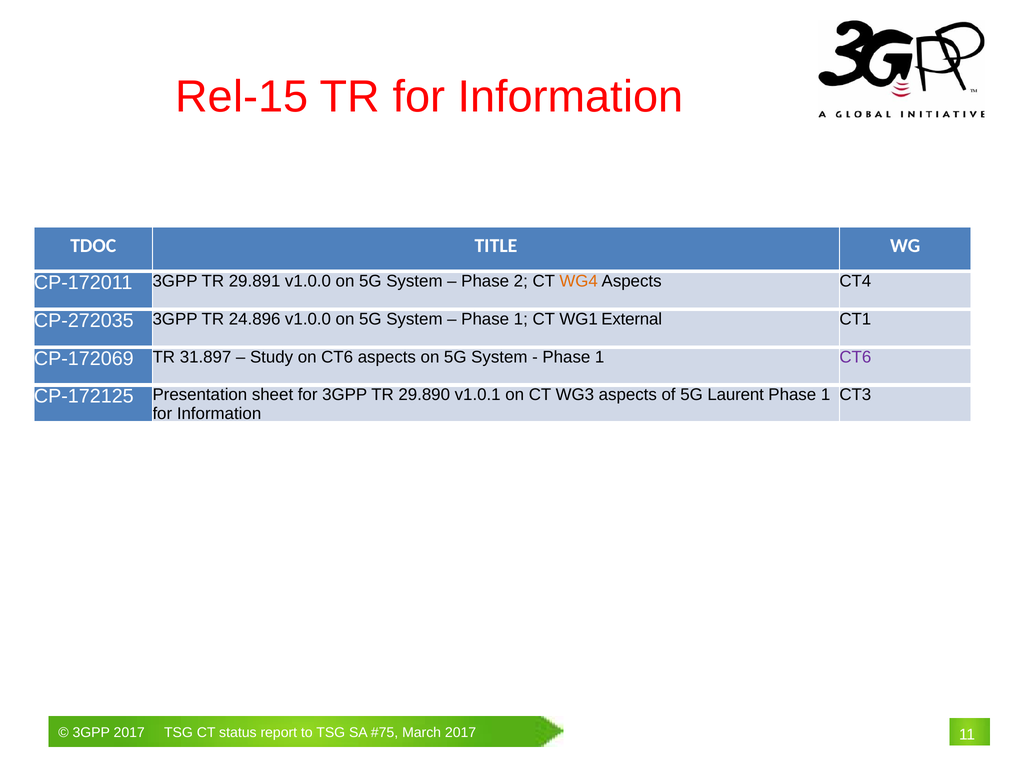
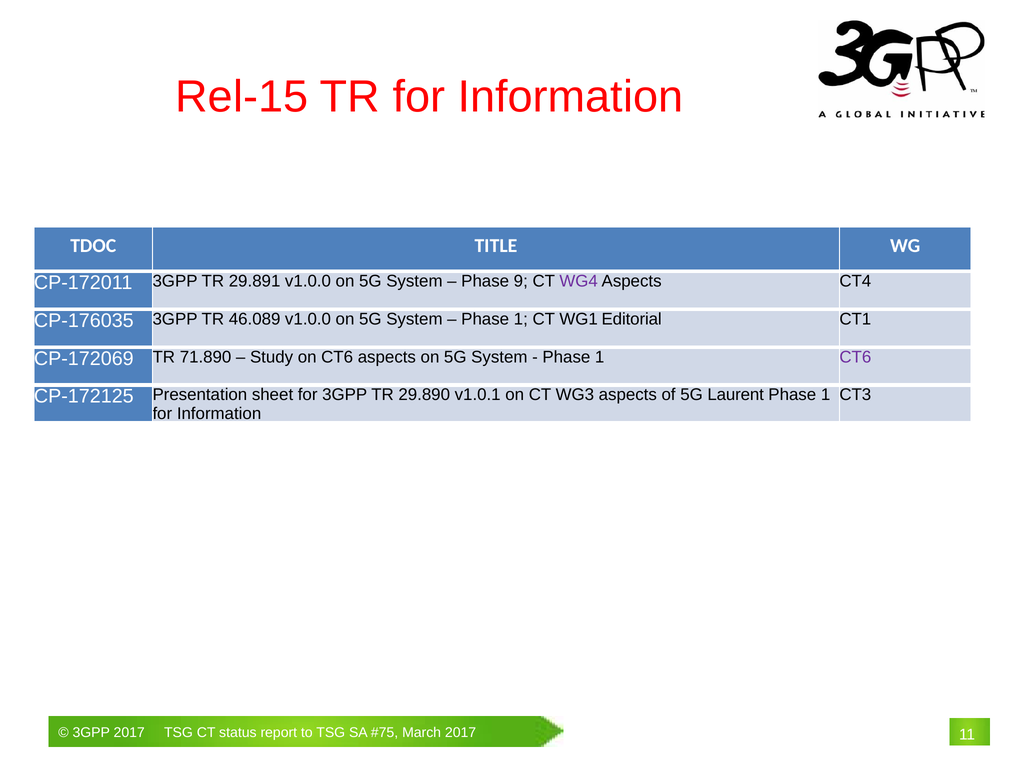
2: 2 -> 9 (521, 281)
WG4 colour: orange -> purple (579, 281)
CP-272035: CP-272035 -> CP-176035 (84, 320)
24.896: 24.896 -> 46.089 (255, 319)
External: External -> Editorial (632, 319)
31.897: 31.897 -> 71.890 (206, 357)
